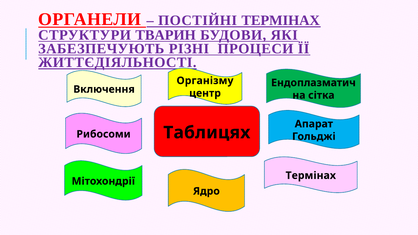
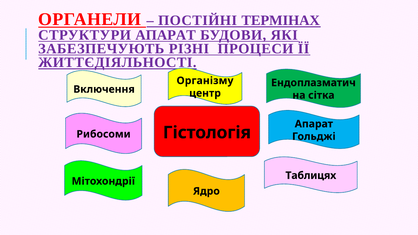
СТРУКТУРИ ТВАРИН: ТВАРИН -> АПАРАТ (166, 35)
Таблицях: Таблицях -> Гістологія (207, 133)
Термінах: Термінах -> Таблицях (311, 176)
